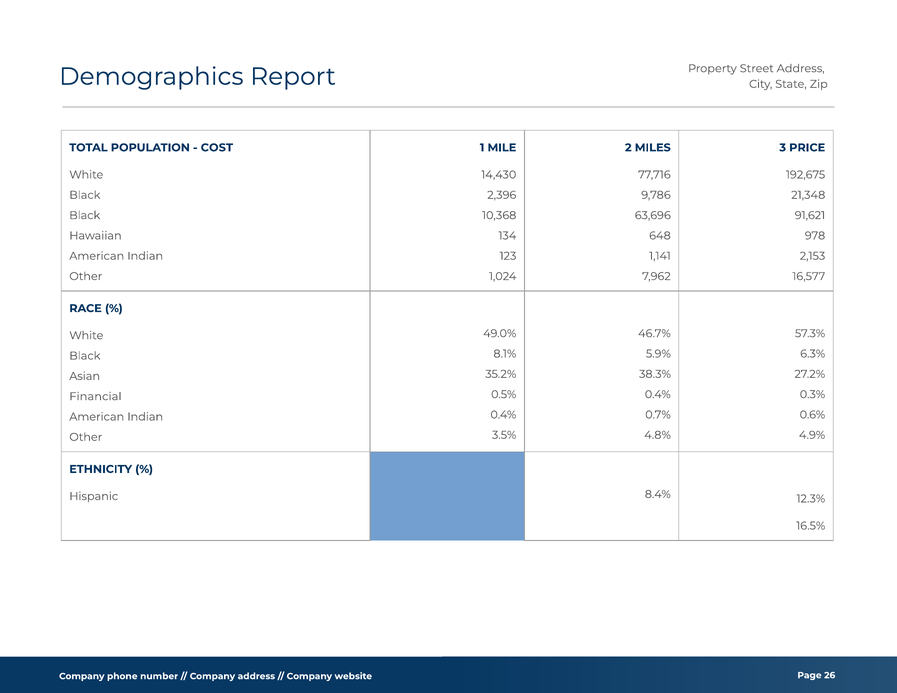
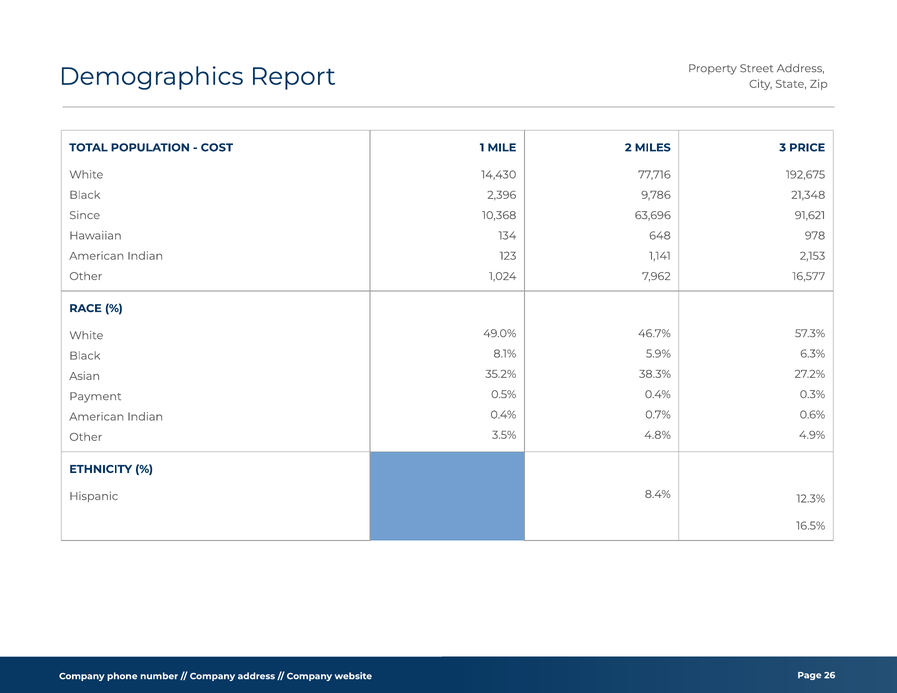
Black: Black -> Since (85, 215)
Financial: Financial -> Payment (95, 397)
